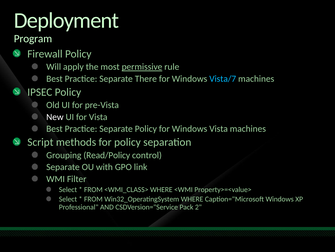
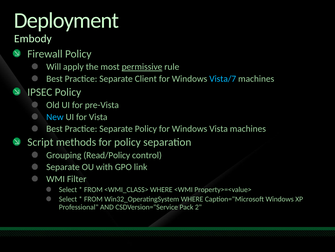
Program: Program -> Embody (33, 39)
There: There -> Client (146, 79)
New colour: white -> light blue (55, 117)
